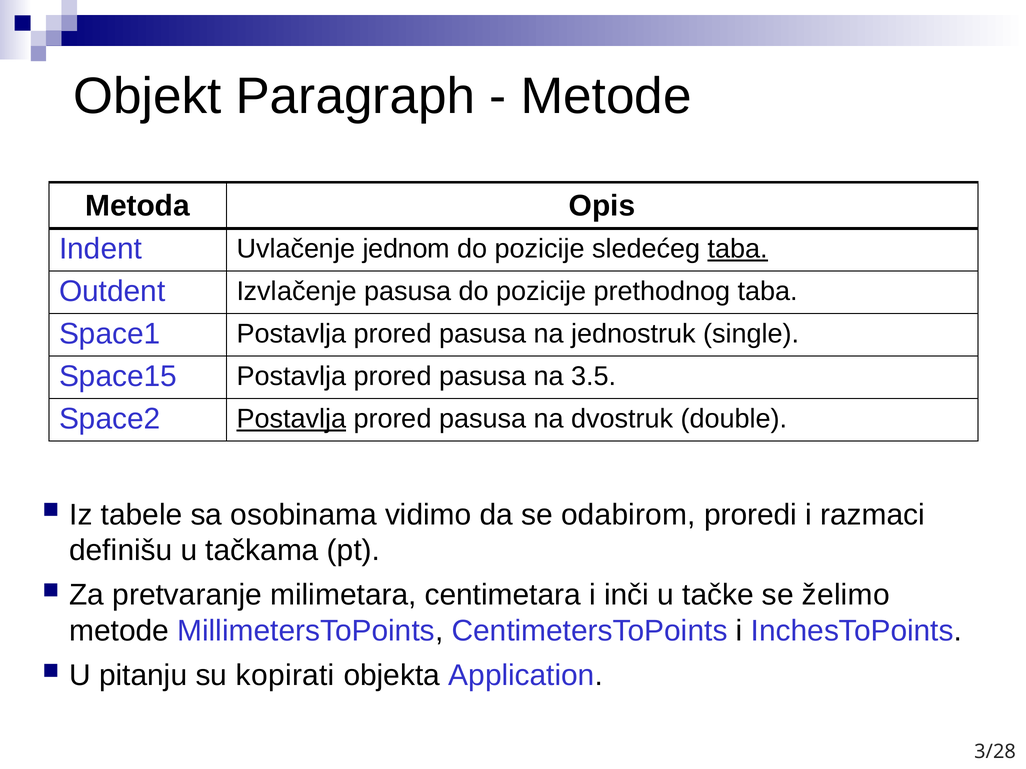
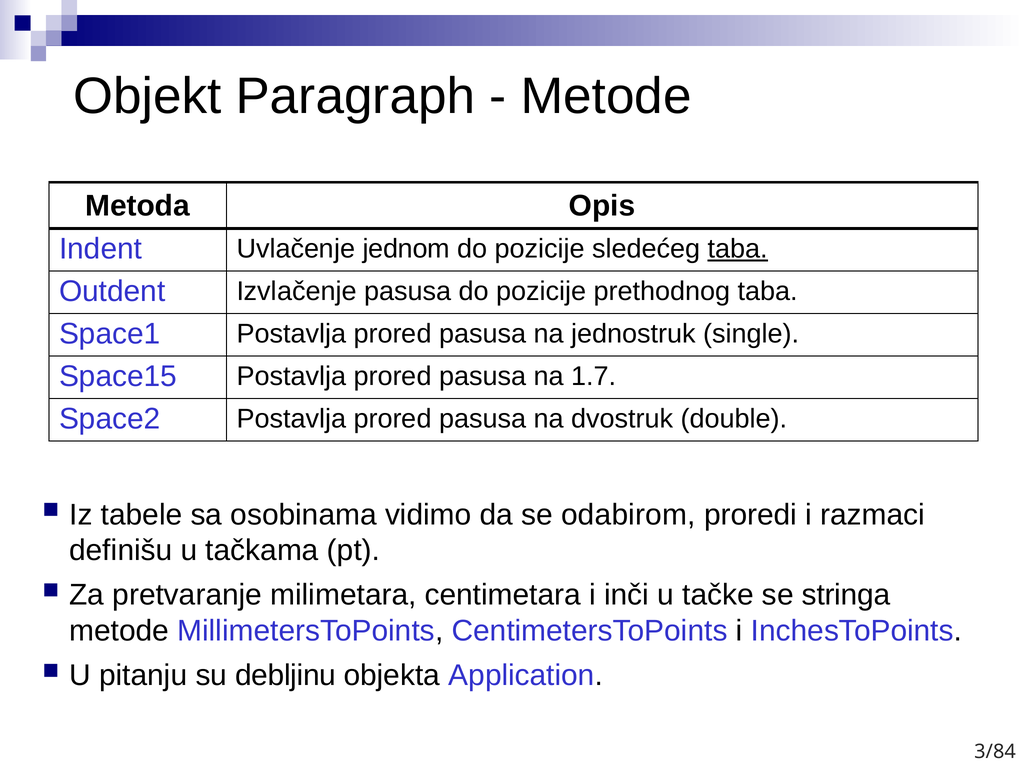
3.5: 3.5 -> 1.7 (594, 377)
Postavlja underline: present -> none (291, 419)
želimo: želimo -> stringa (846, 595)
kopirati: kopirati -> debljinu (286, 676)
3/28: 3/28 -> 3/84 (995, 752)
